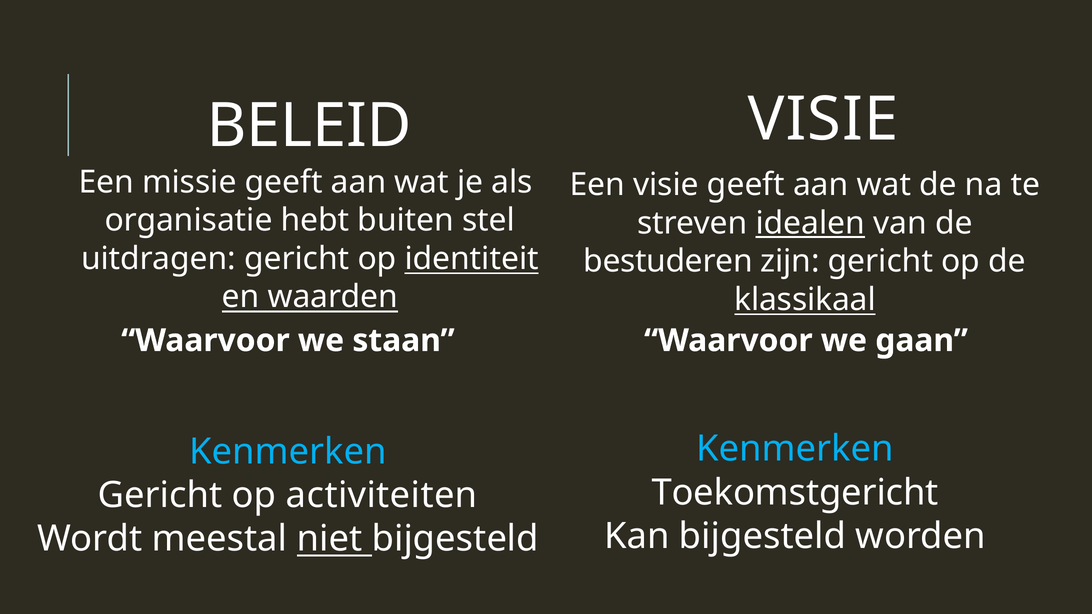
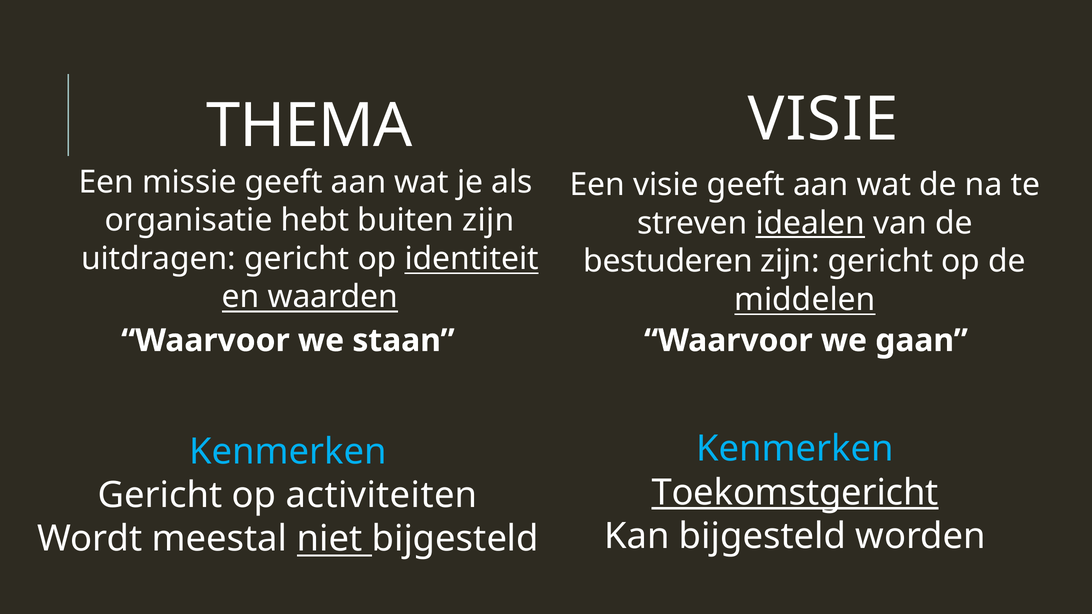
BELEID: BELEID -> THEMA (309, 126)
buiten stel: stel -> zijn (489, 220)
klassikaal: klassikaal -> middelen (805, 300)
Toekomstgericht underline: none -> present (795, 493)
